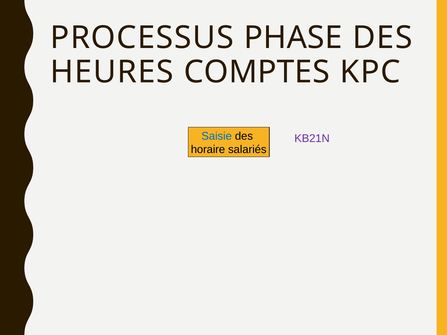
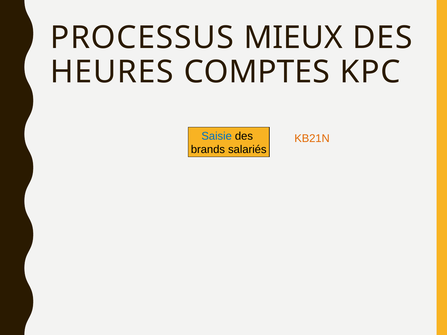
PHASE: PHASE -> MIEUX (293, 38)
KB21N colour: purple -> orange (312, 139)
horaire: horaire -> brands (208, 150)
